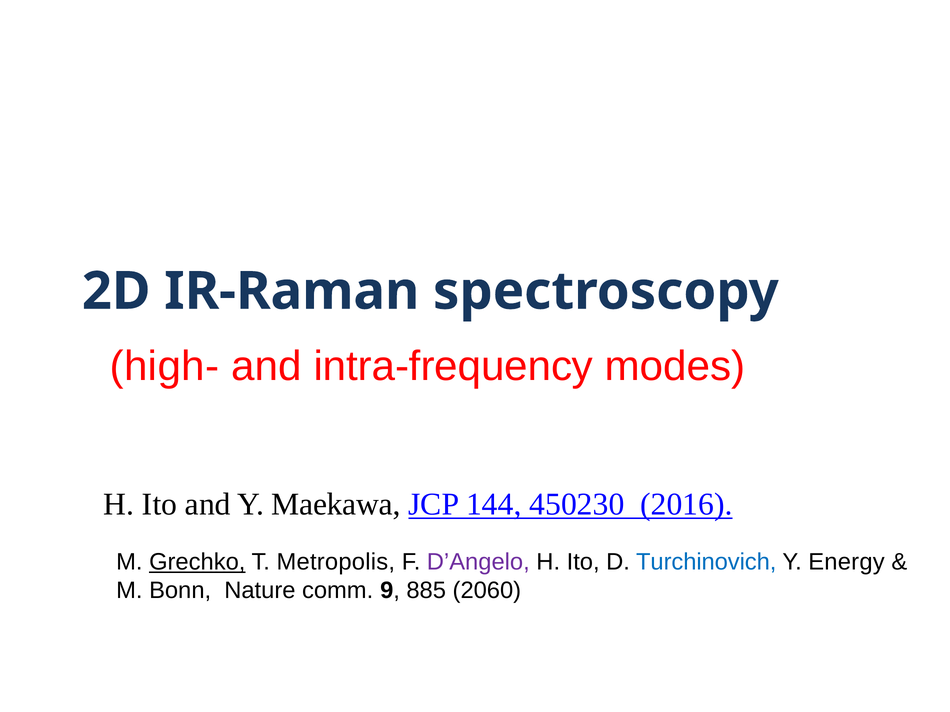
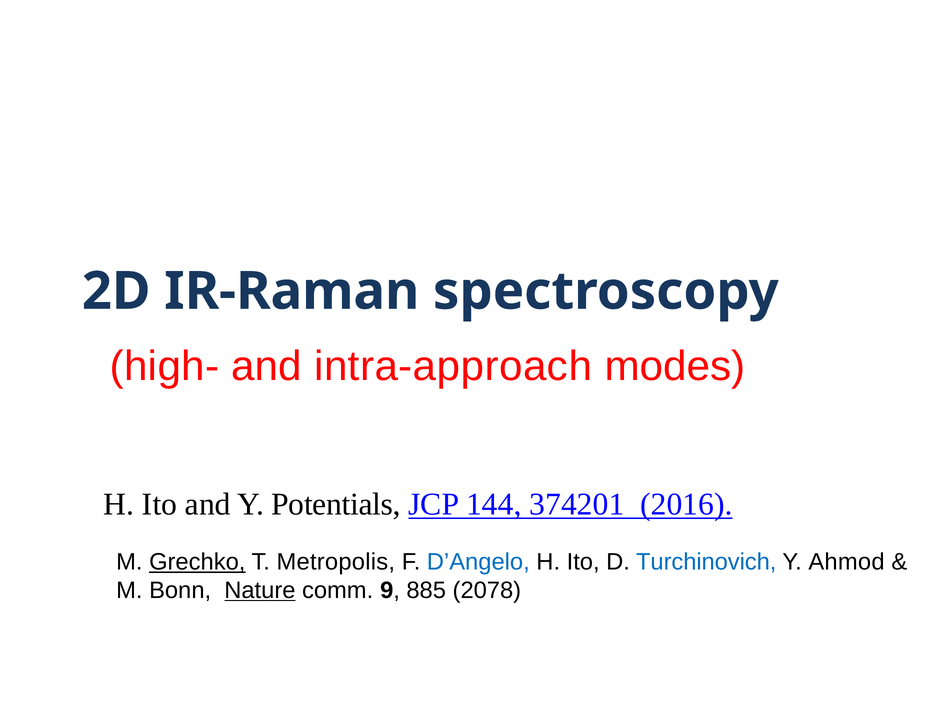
intra-frequency: intra-frequency -> intra-approach (453, 367)
Maekawa: Maekawa -> Potentials (336, 505)
450230: 450230 -> 374201 (577, 505)
D’Angelo colour: purple -> blue (478, 562)
Energy: Energy -> Ahmod (846, 562)
Nature underline: none -> present (260, 591)
2060: 2060 -> 2078 (487, 591)
